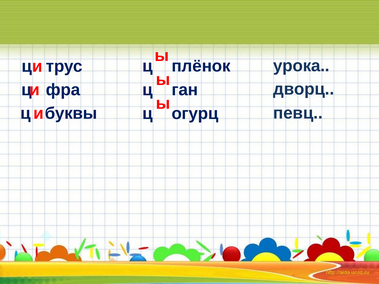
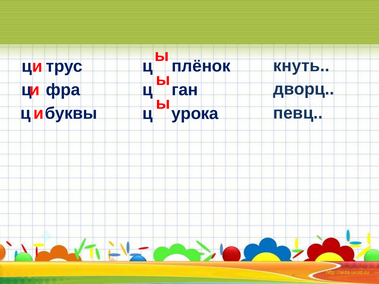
урока: урока -> кнуть (301, 66)
огурц: огурц -> урока (195, 114)
